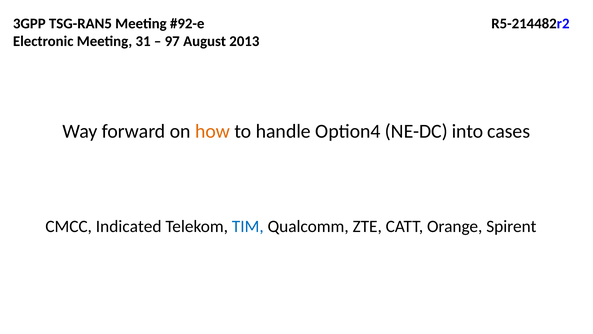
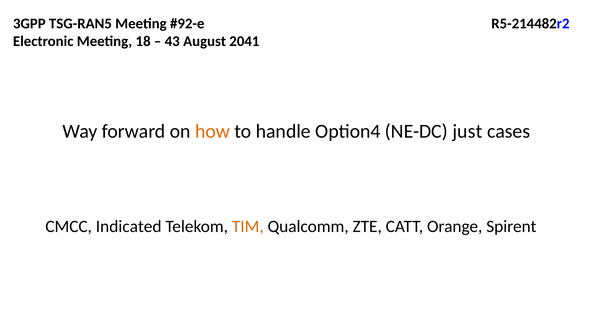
31: 31 -> 18 (143, 41)
97: 97 -> 43 (172, 41)
2013: 2013 -> 2041 (244, 41)
into: into -> just (467, 131)
TIM colour: blue -> orange (248, 226)
